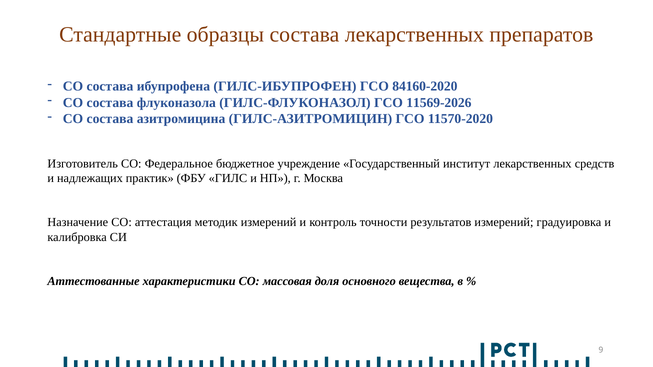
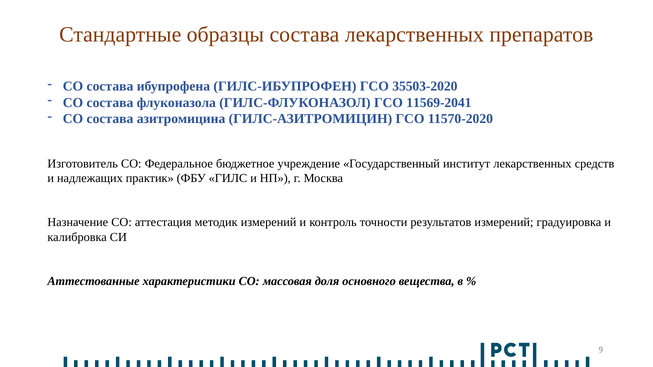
84160-2020: 84160-2020 -> 35503-2020 (425, 86)
11569-2026: 11569-2026 -> 11569-2041 (439, 103)
